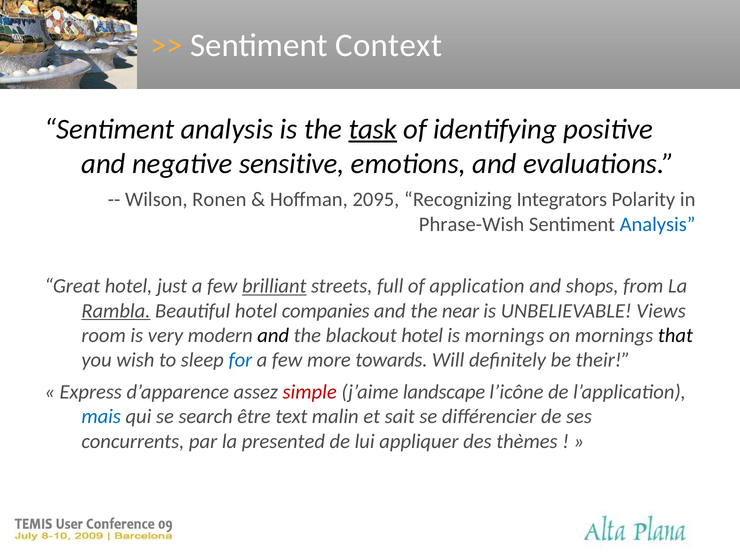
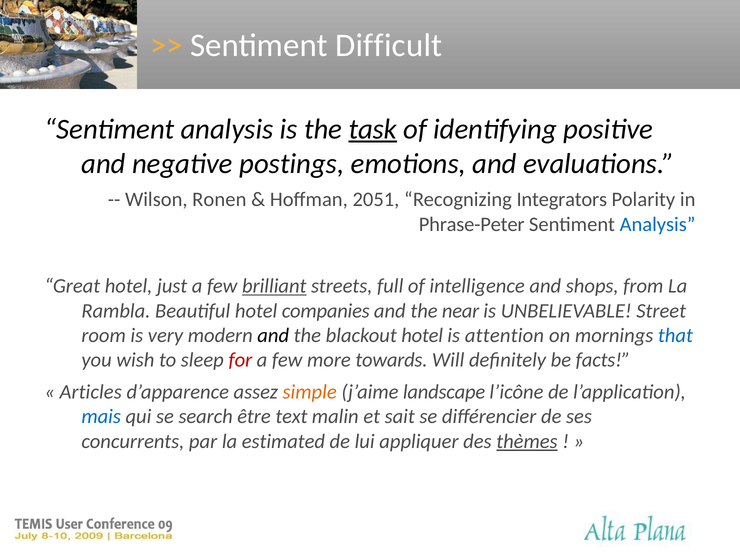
Context: Context -> Difficult (389, 45)
sensitive: sensitive -> postings (292, 164)
2095: 2095 -> 2051 (376, 200)
Phrase-Wish: Phrase-Wish -> Phrase-Peter (472, 224)
application: application -> intelligence (477, 286)
Rambla underline: present -> none (116, 311)
Views: Views -> Street (661, 311)
is mornings: mornings -> attention (504, 335)
that colour: black -> blue (675, 335)
for colour: blue -> red (240, 360)
their: their -> facts (603, 360)
Express: Express -> Articles (91, 392)
simple colour: red -> orange (310, 392)
presented: presented -> estimated (283, 441)
thèmes underline: none -> present (527, 441)
